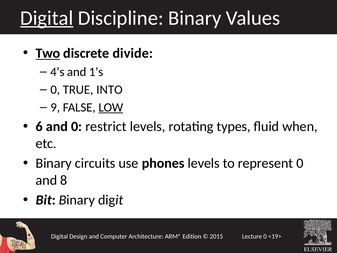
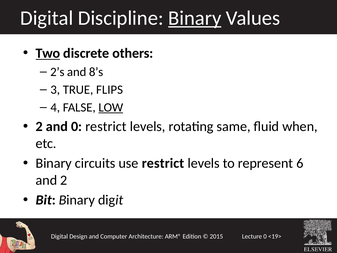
Digital underline: present -> none (47, 18)
Binary underline: none -> present (195, 18)
divide: divide -> others (133, 53)
4’s: 4’s -> 2’s (57, 72)
1’s: 1’s -> 8’s (96, 72)
0: 0 -> 3 (55, 90)
INTO: INTO -> FLIPS (110, 90)
9: 9 -> 4 (55, 107)
6: 6 -> 2 (39, 126)
types: types -> same (234, 126)
use phones: phones -> restrict (163, 163)
represent 0: 0 -> 6 (300, 163)
and 8: 8 -> 2 (64, 180)
